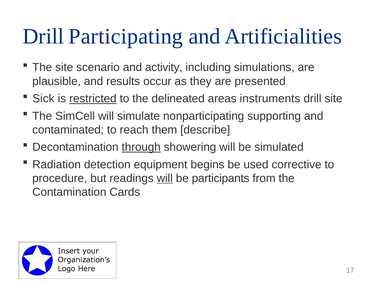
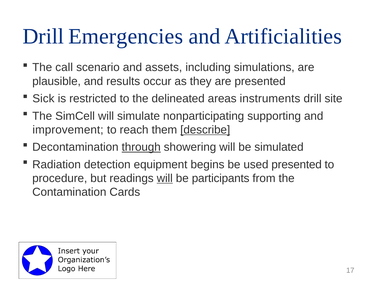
Participating: Participating -> Emergencies (126, 36)
The site: site -> call (64, 67)
activity: activity -> assets (164, 67)
restricted underline: present -> none (93, 99)
contaminated: contaminated -> improvement (68, 130)
describe underline: none -> present (205, 130)
used corrective: corrective -> presented (297, 164)
